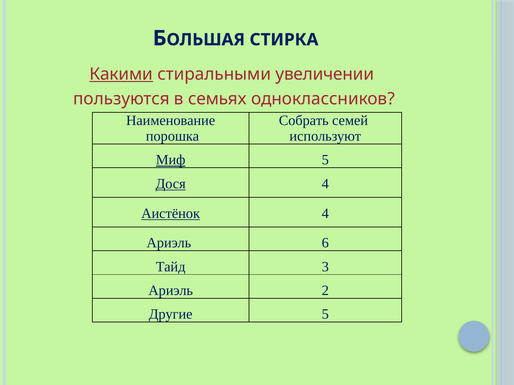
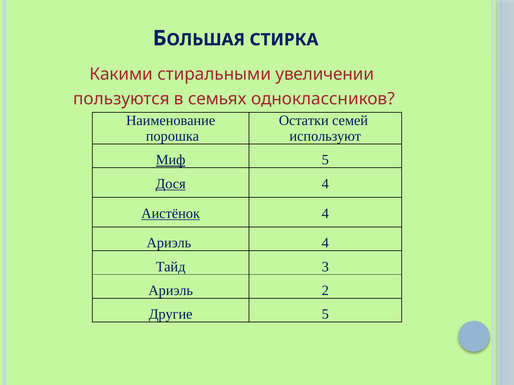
Какими underline: present -> none (121, 74)
Собрать: Собрать -> Остатки (304, 120)
Ариэль 6: 6 -> 4 (325, 243)
